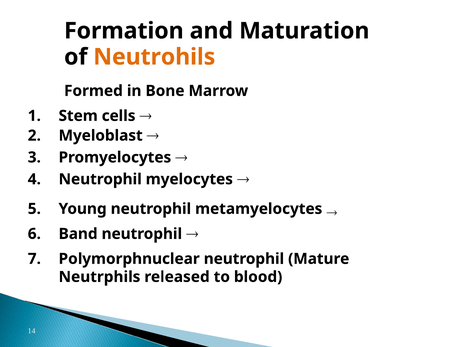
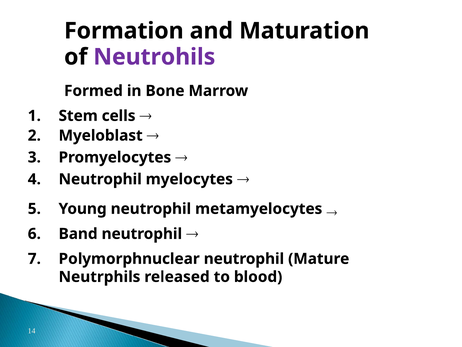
Neutrohils colour: orange -> purple (154, 57)
